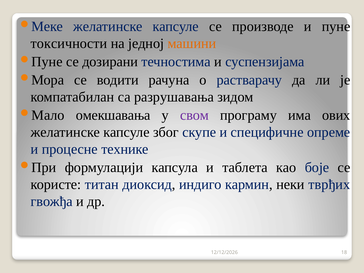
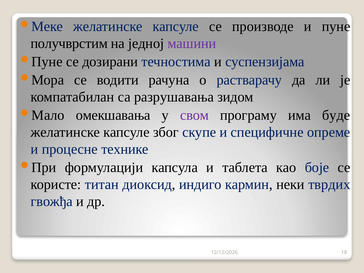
токсичности: токсичности -> получврстим (69, 43)
машини colour: orange -> purple (192, 43)
ових: ових -> буде (336, 115)
тврђих: тврђих -> тврдих (329, 184)
